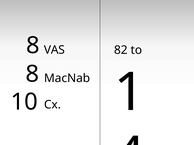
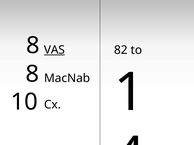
VAS underline: none -> present (54, 50)
